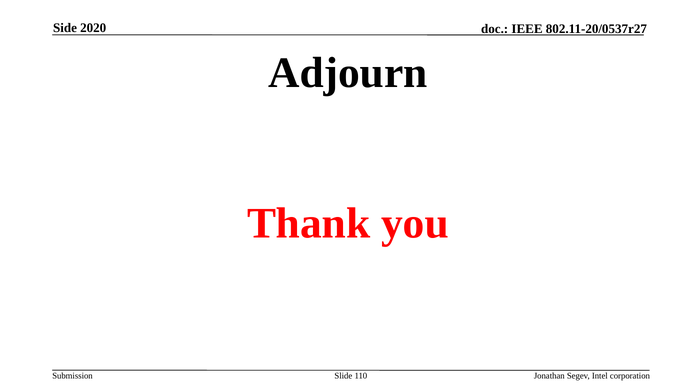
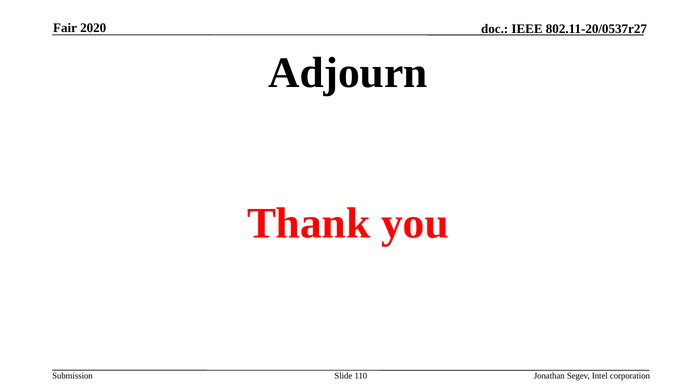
Side: Side -> Fair (65, 28)
